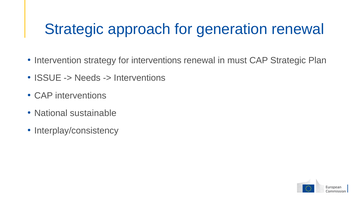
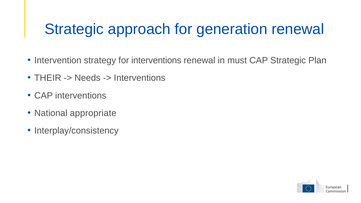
ISSUE: ISSUE -> THEIR (48, 78)
sustainable: sustainable -> appropriate (93, 113)
